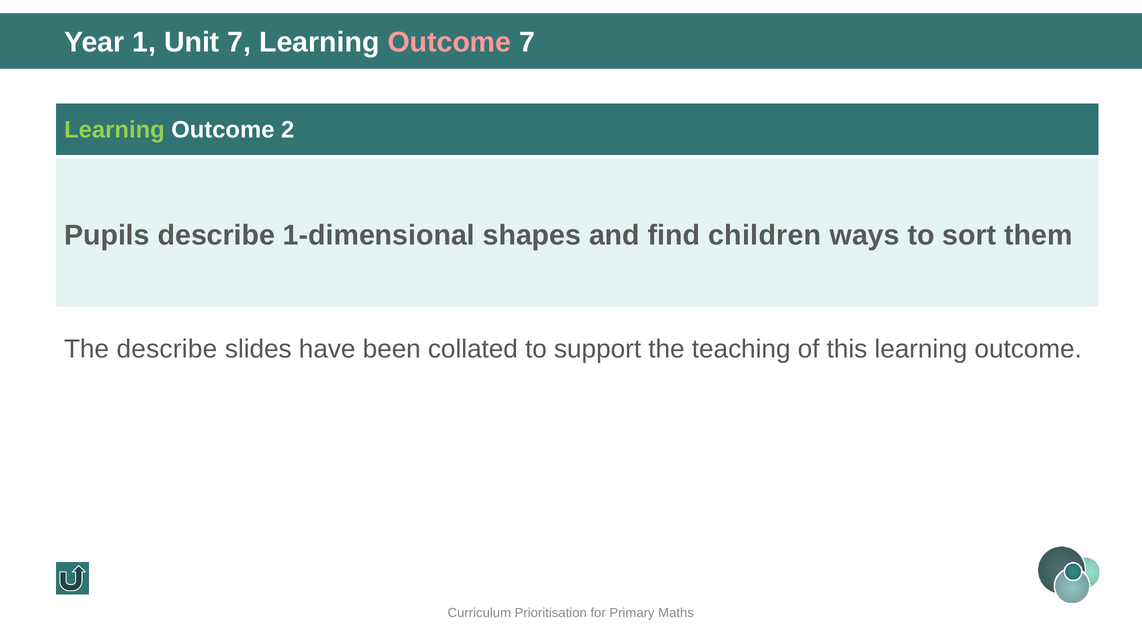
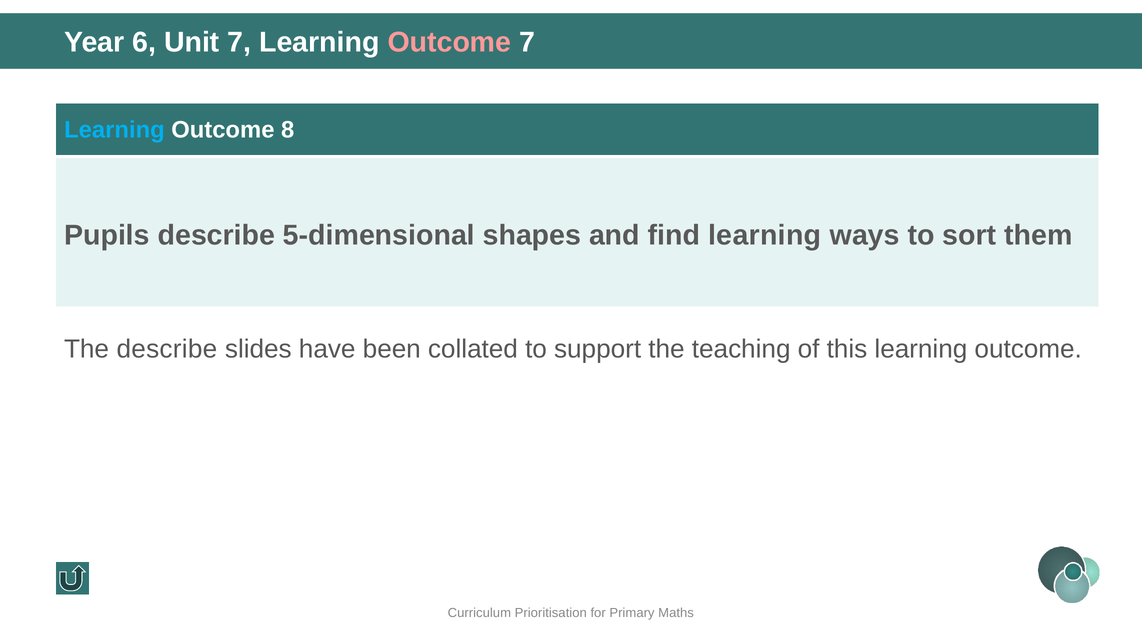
1: 1 -> 6 (144, 43)
Learning colour: light green -> light blue (114, 130)
2: 2 -> 8 (288, 130)
1-dimensional: 1-dimensional -> 5-dimensional (379, 235)
find children: children -> learning (765, 235)
